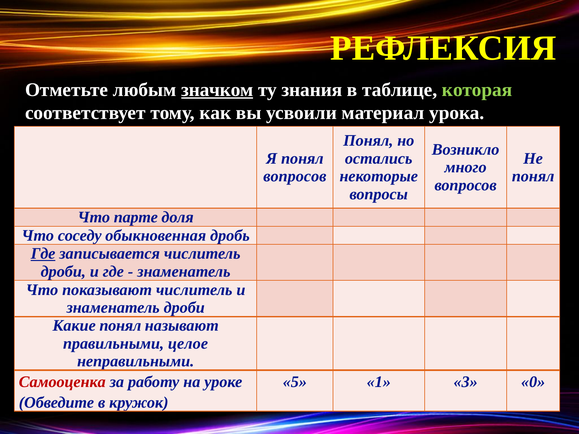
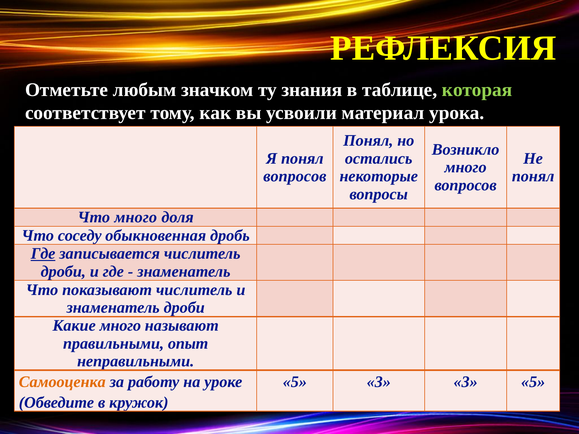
значком underline: present -> none (217, 90)
Что парте: парте -> много (136, 217)
Какие понял: понял -> много (120, 326)
целое: целое -> опыт (188, 344)
Самооценка colour: red -> orange (62, 382)
5 1: 1 -> 3 (379, 382)
3 0: 0 -> 5 (533, 382)
